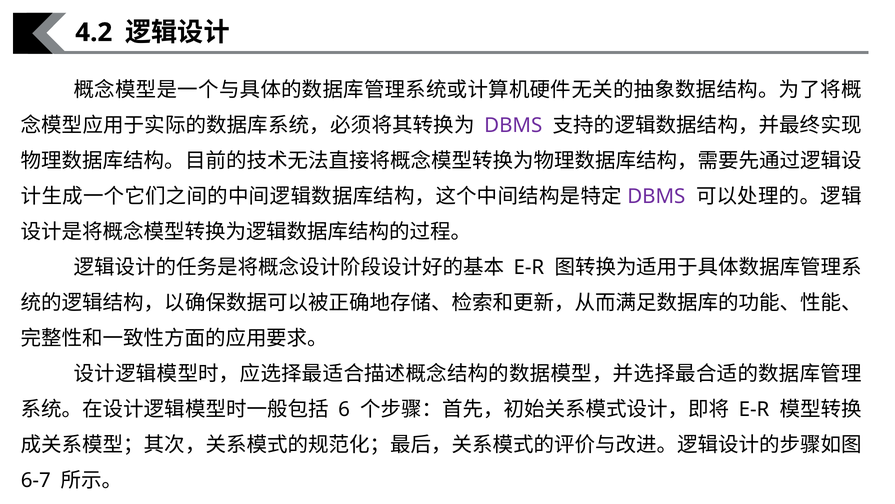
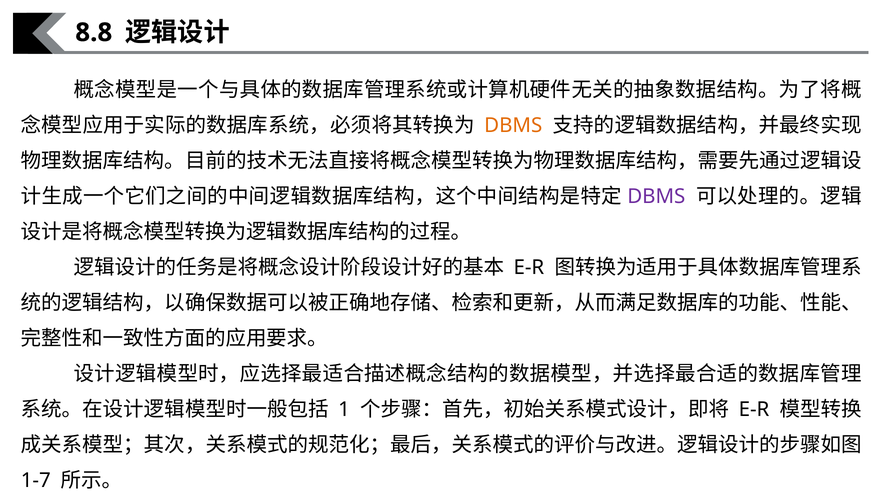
4.2: 4.2 -> 8.8 (94, 32)
DBMS colour: purple -> orange (513, 125)
6: 6 -> 1 (344, 409)
6-7: 6-7 -> 1-7 (36, 480)
